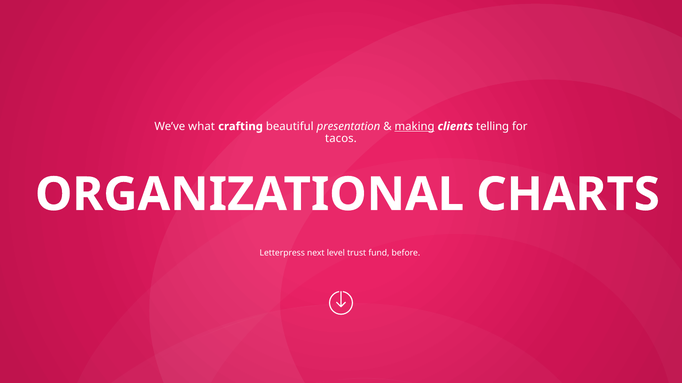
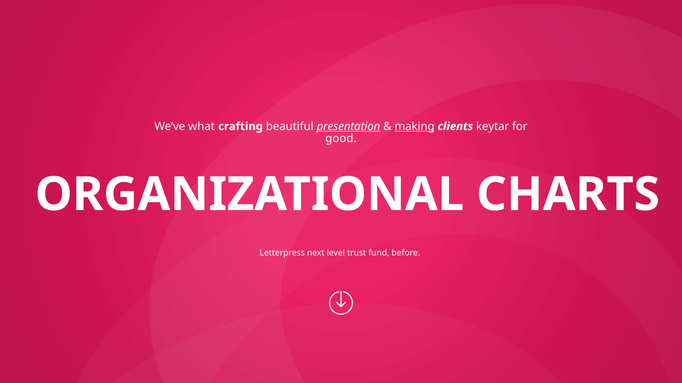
presentation underline: none -> present (348, 127)
telling: telling -> keytar (493, 127)
tacos: tacos -> good (341, 139)
